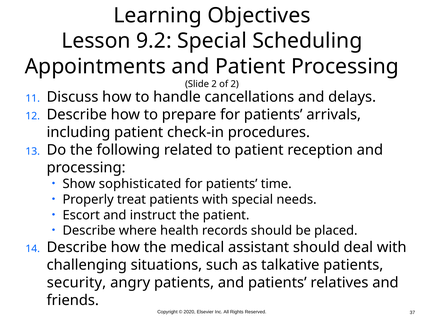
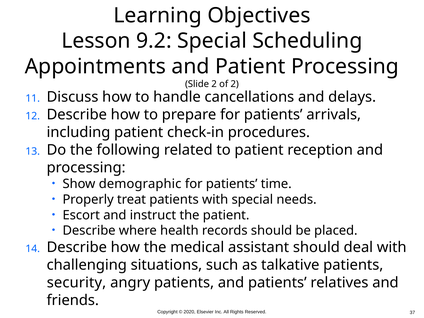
sophisticated: sophisticated -> demographic (140, 184)
